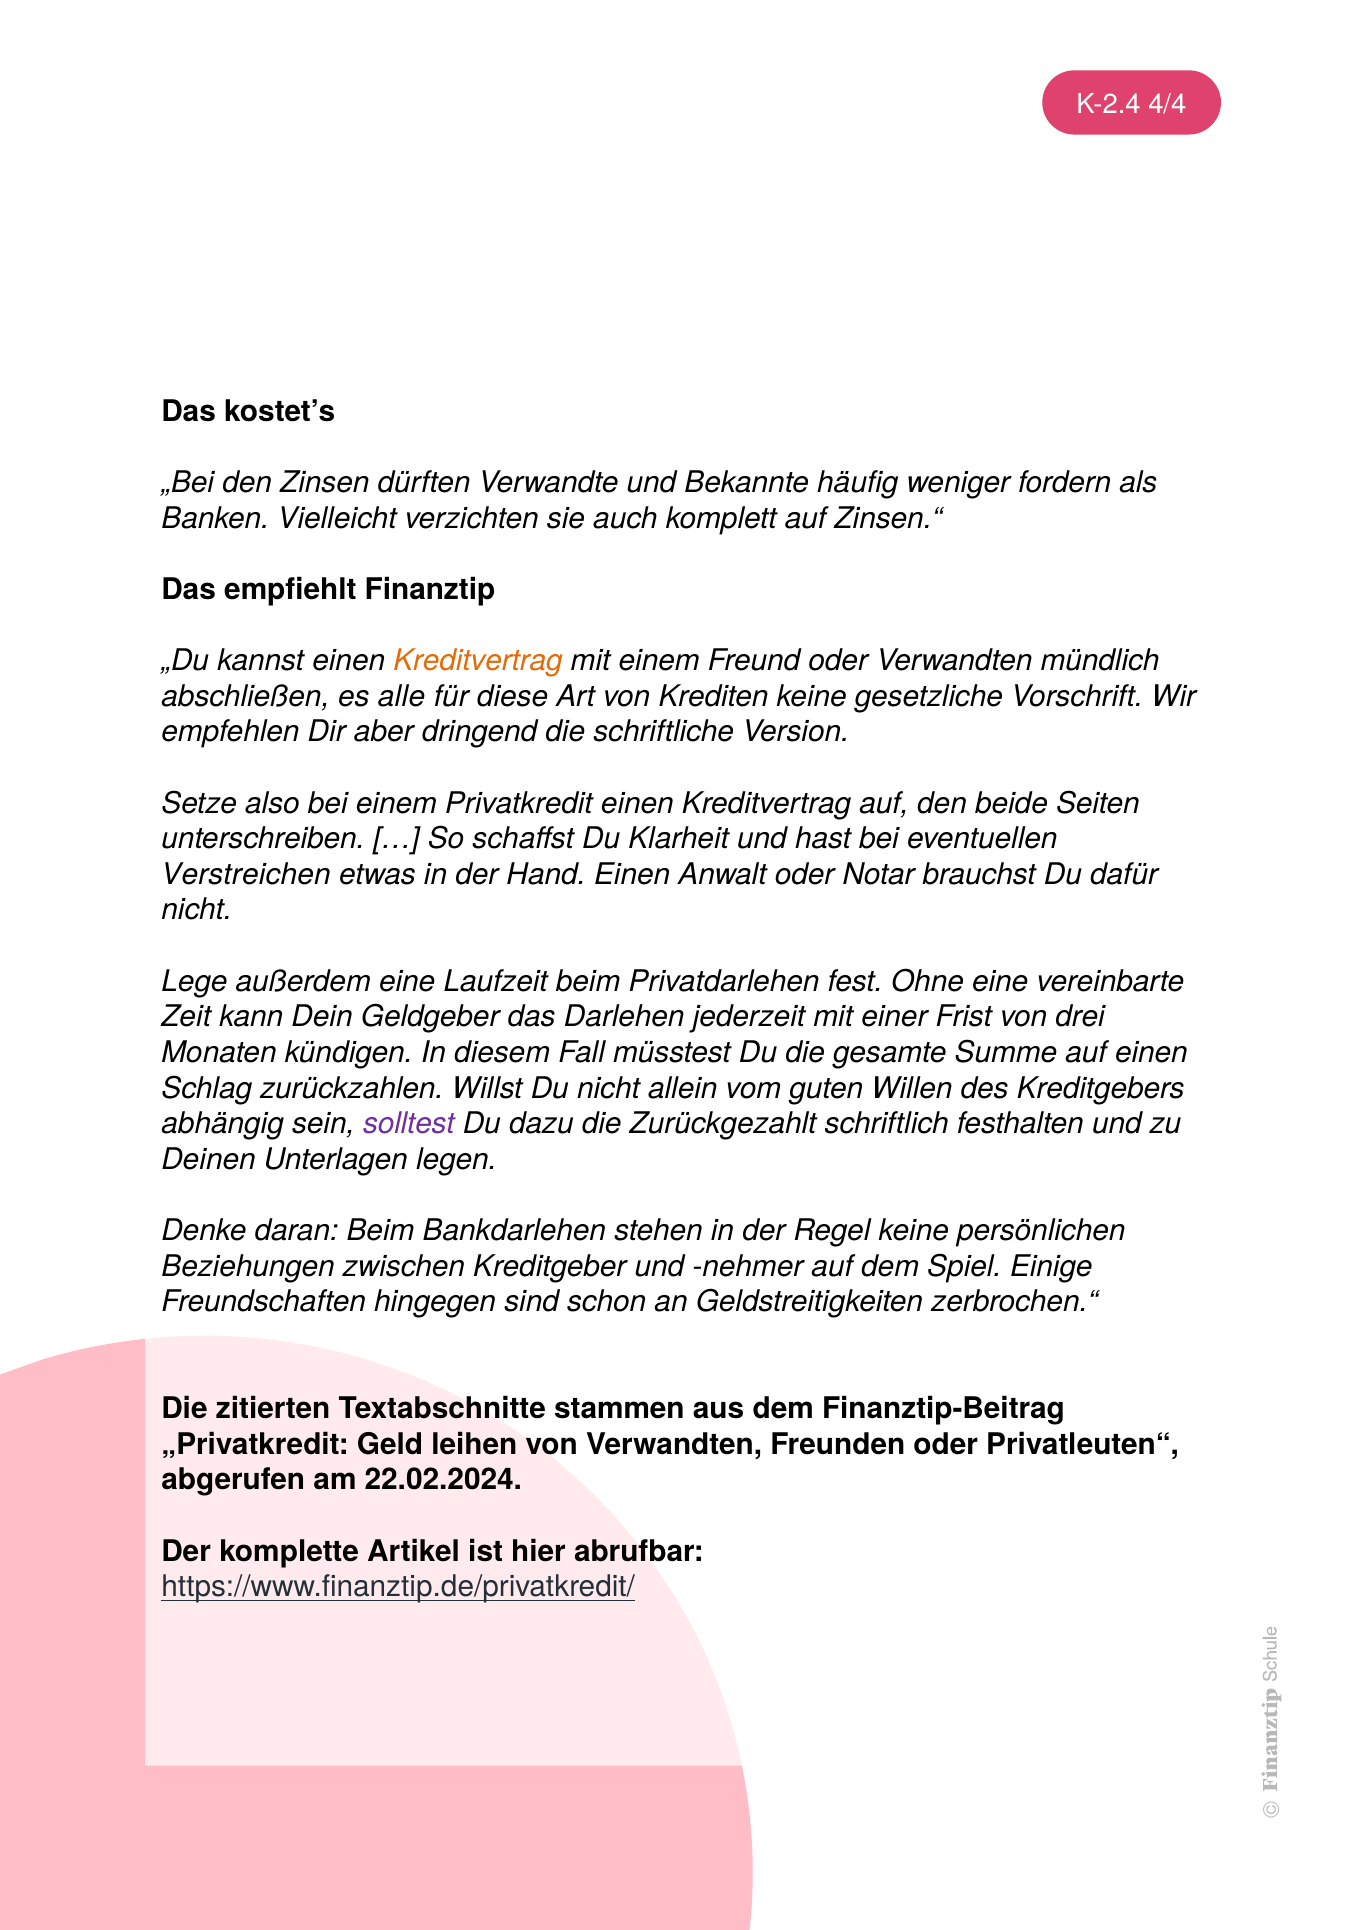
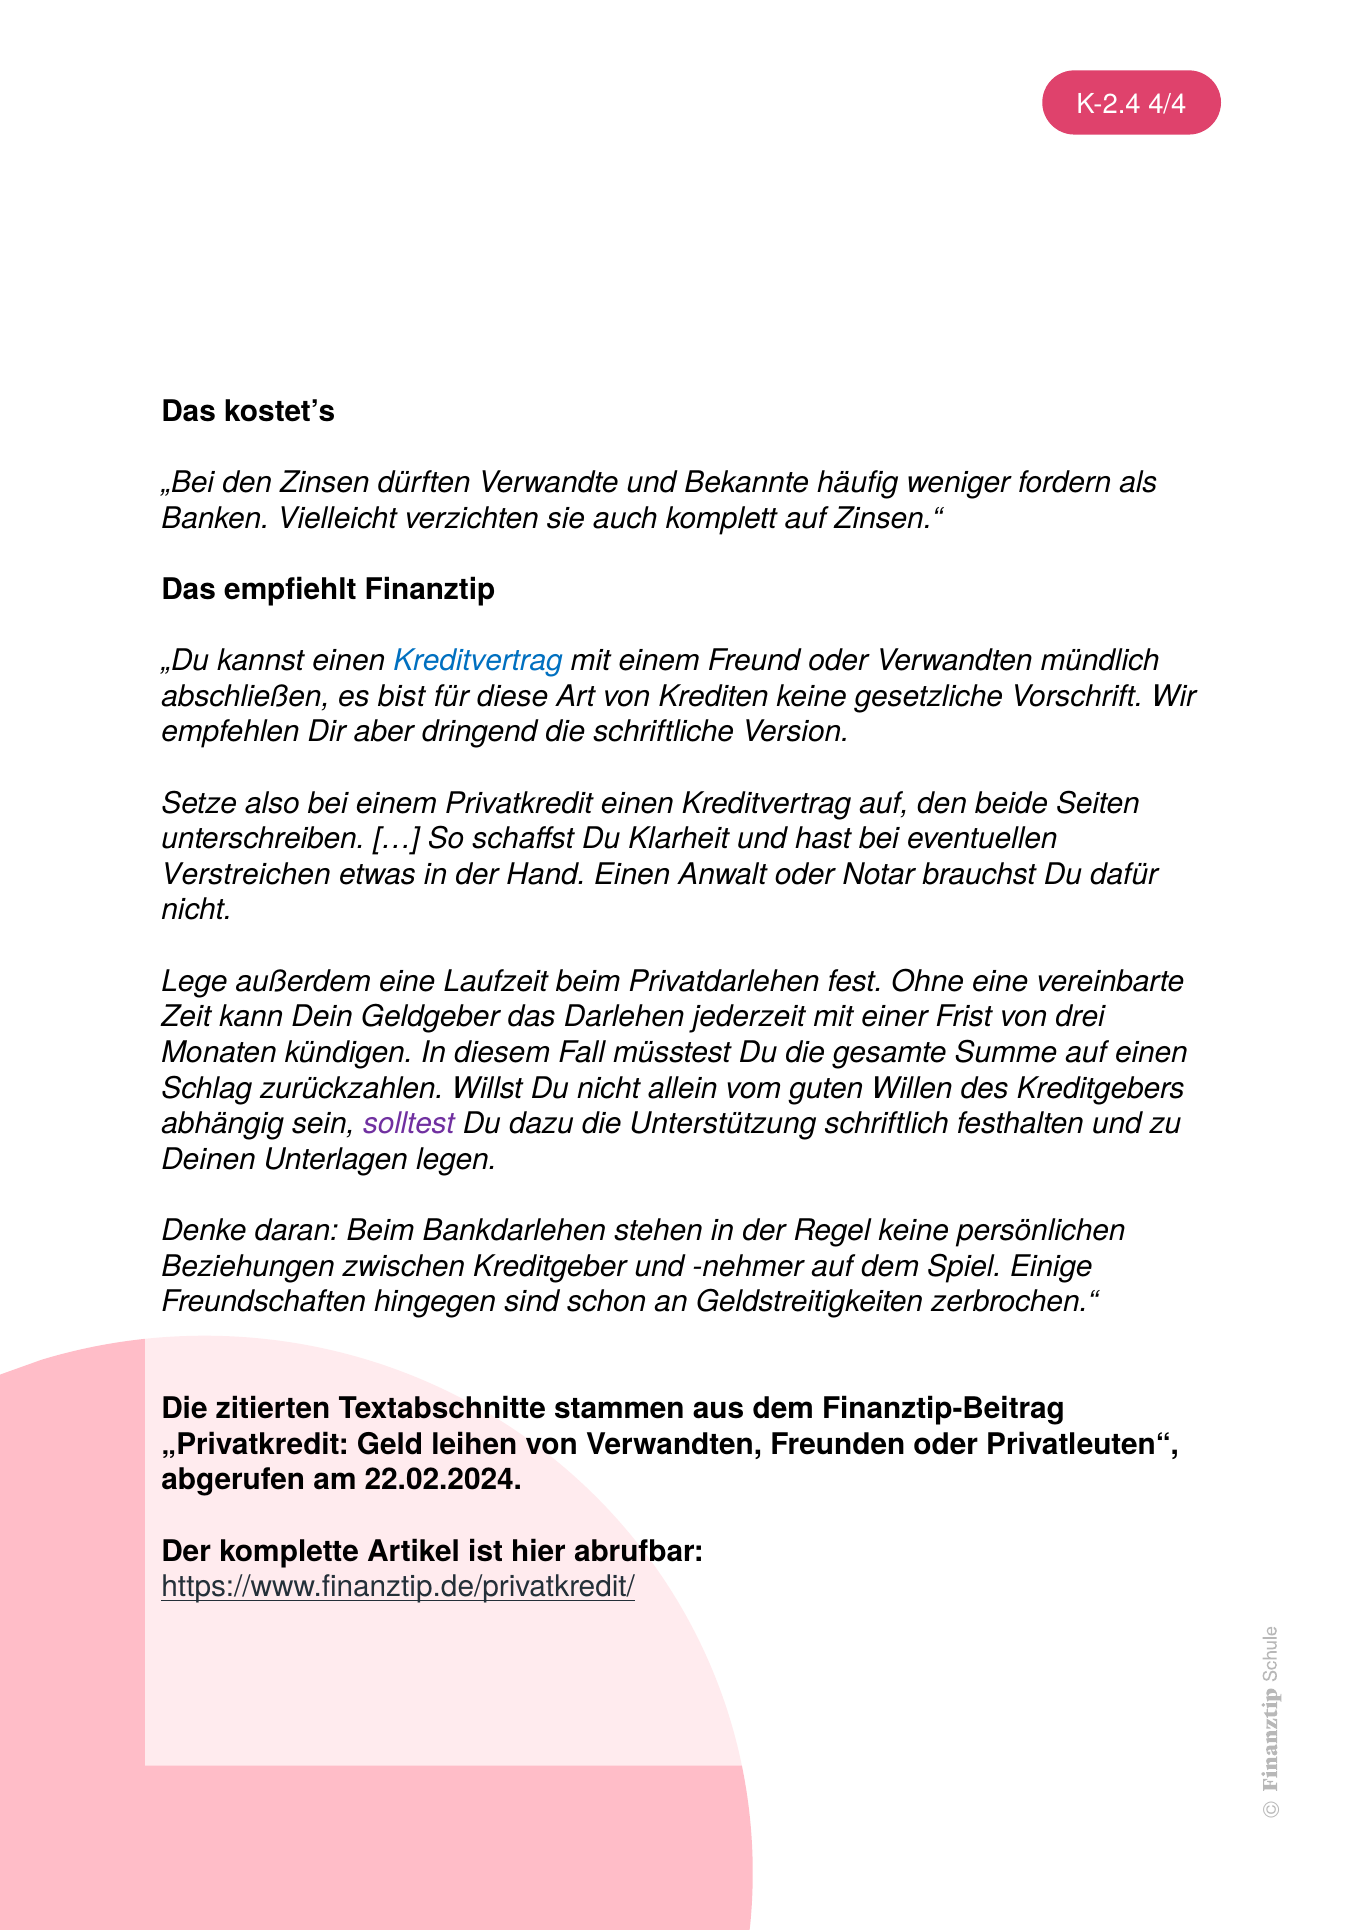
Kreditvertrag colour: orange -> blue (478, 661)
alle: alle -> bist (402, 697)
Zurückgezahlt: Zurückgezahlt -> Unterstützung (723, 1124)
